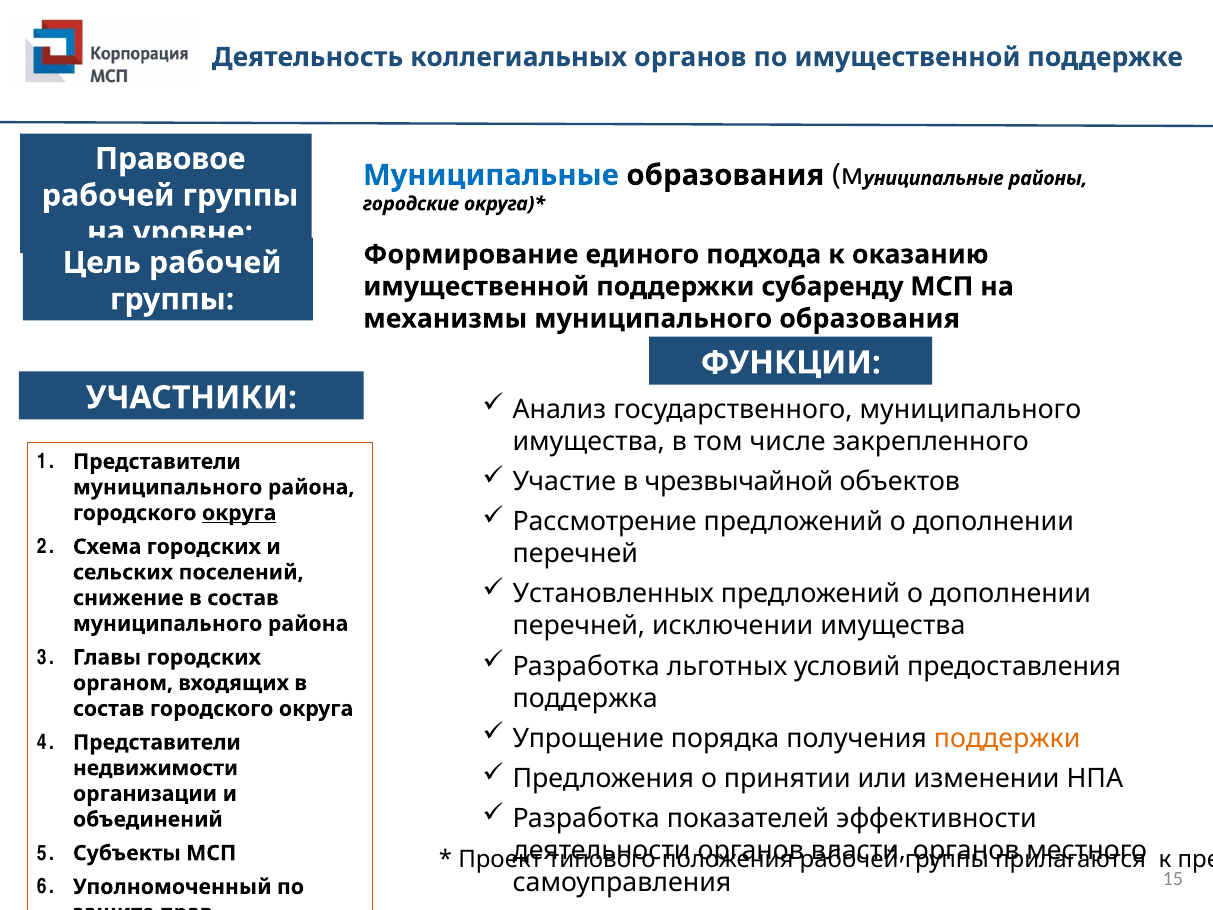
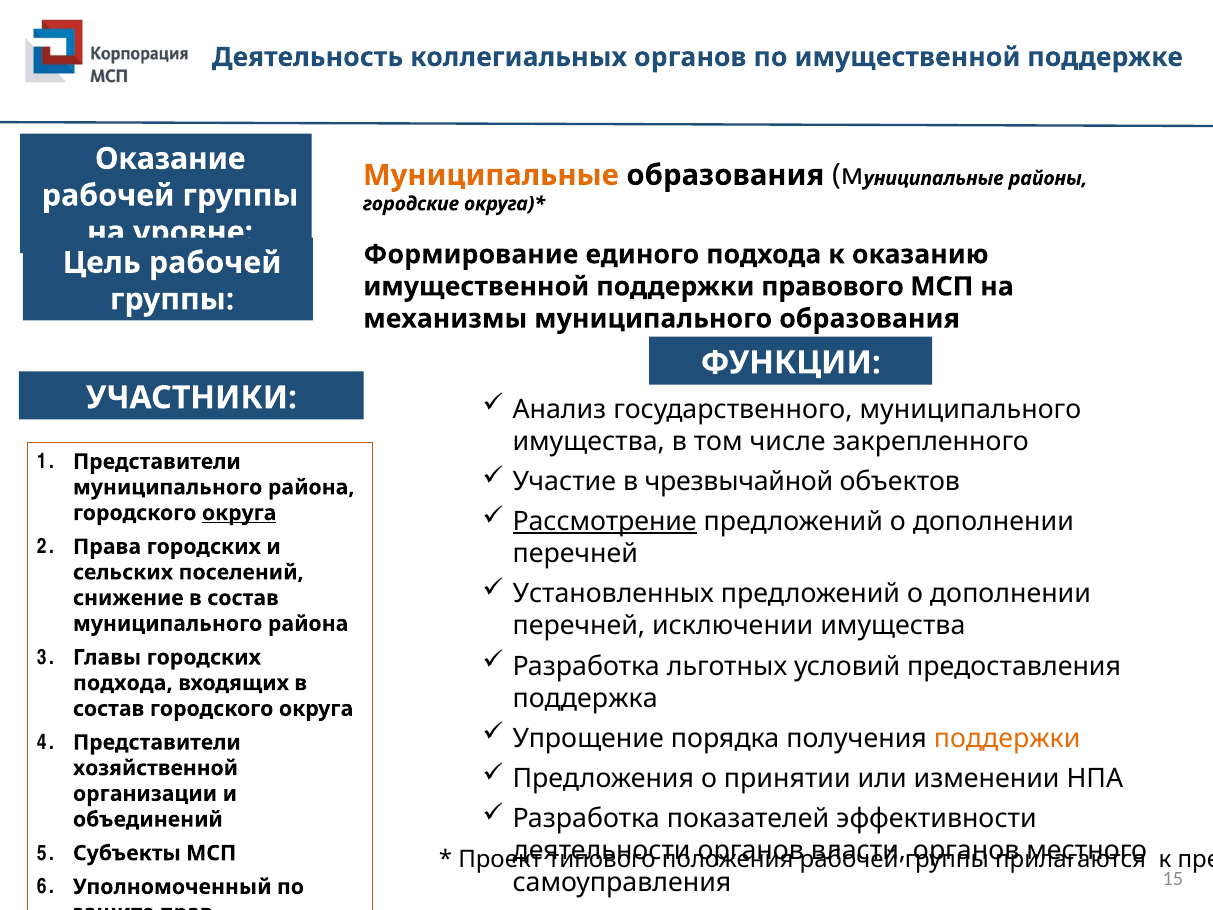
Правовое: Правовое -> Оказание (170, 159)
Муниципальные colour: blue -> orange (491, 175)
субаренду: субаренду -> правового (833, 287)
Рассмотрение underline: none -> present (605, 522)
Схема: Схема -> Права (107, 547)
органом: органом -> подхода (123, 683)
недвижимости: недвижимости -> хозяйственной (155, 768)
